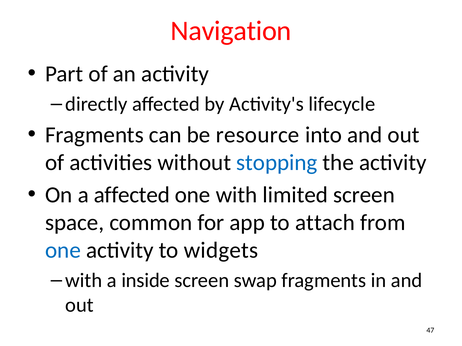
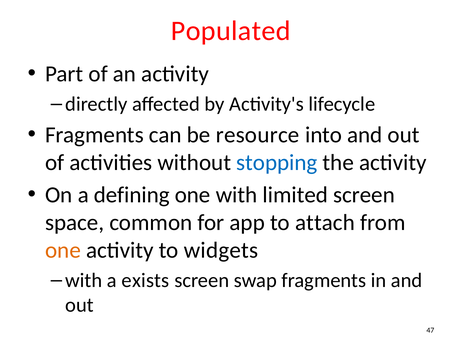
Navigation: Navigation -> Populated (231, 31)
a affected: affected -> defining (132, 195)
one colour: blue -> orange (63, 251)
inside: inside -> exists (145, 281)
